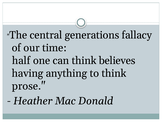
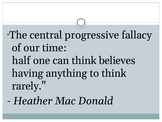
generations: generations -> progressive (92, 35)
prose: prose -> rarely (29, 86)
